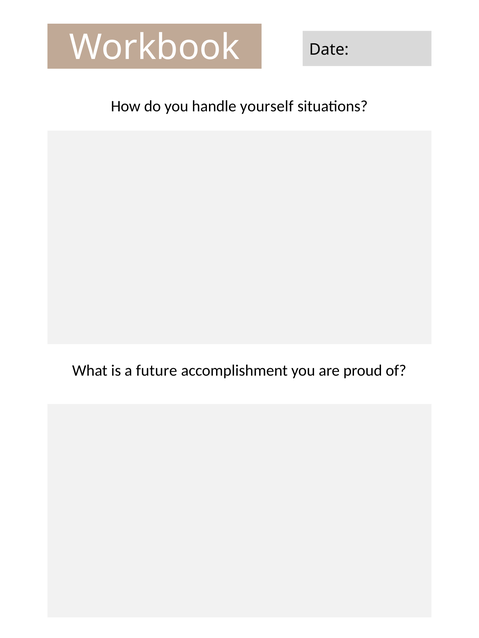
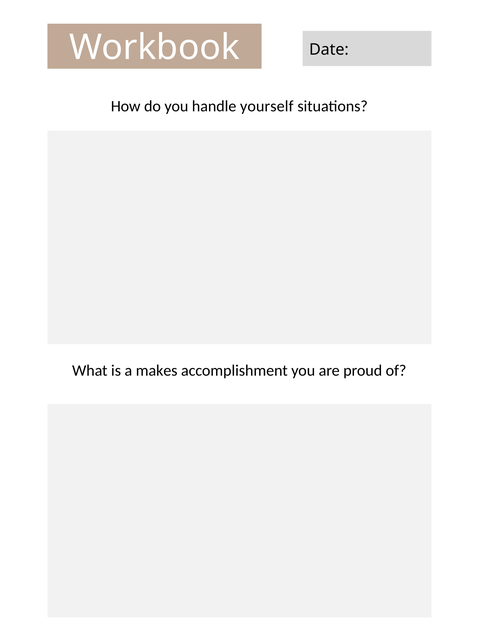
future: future -> makes (157, 371)
